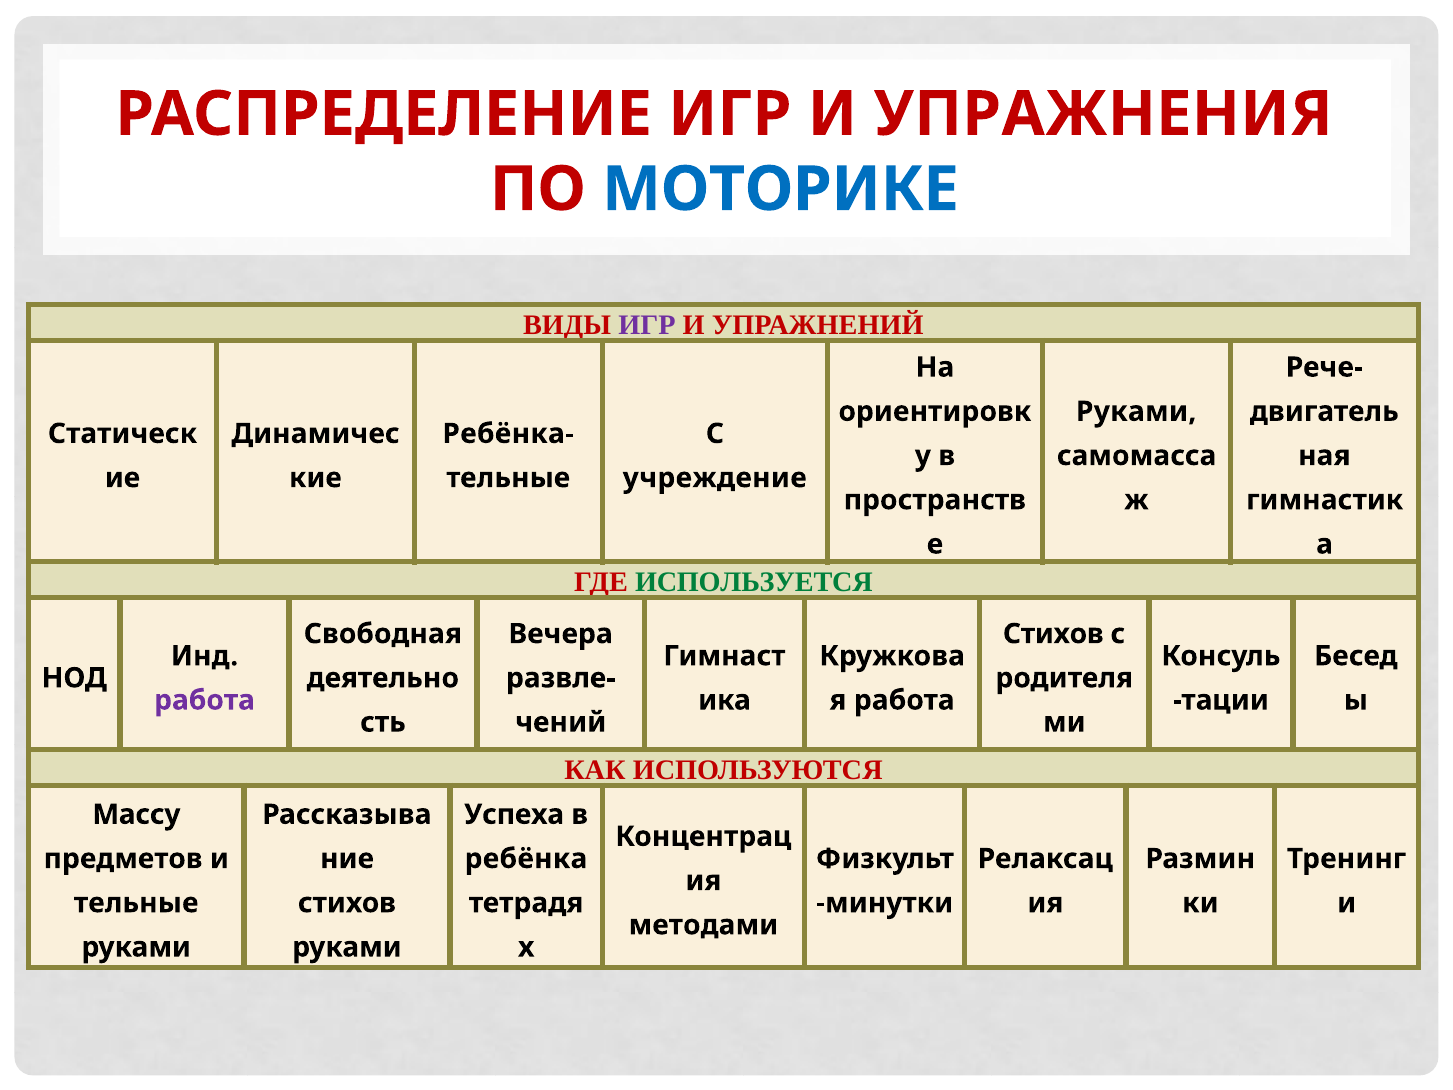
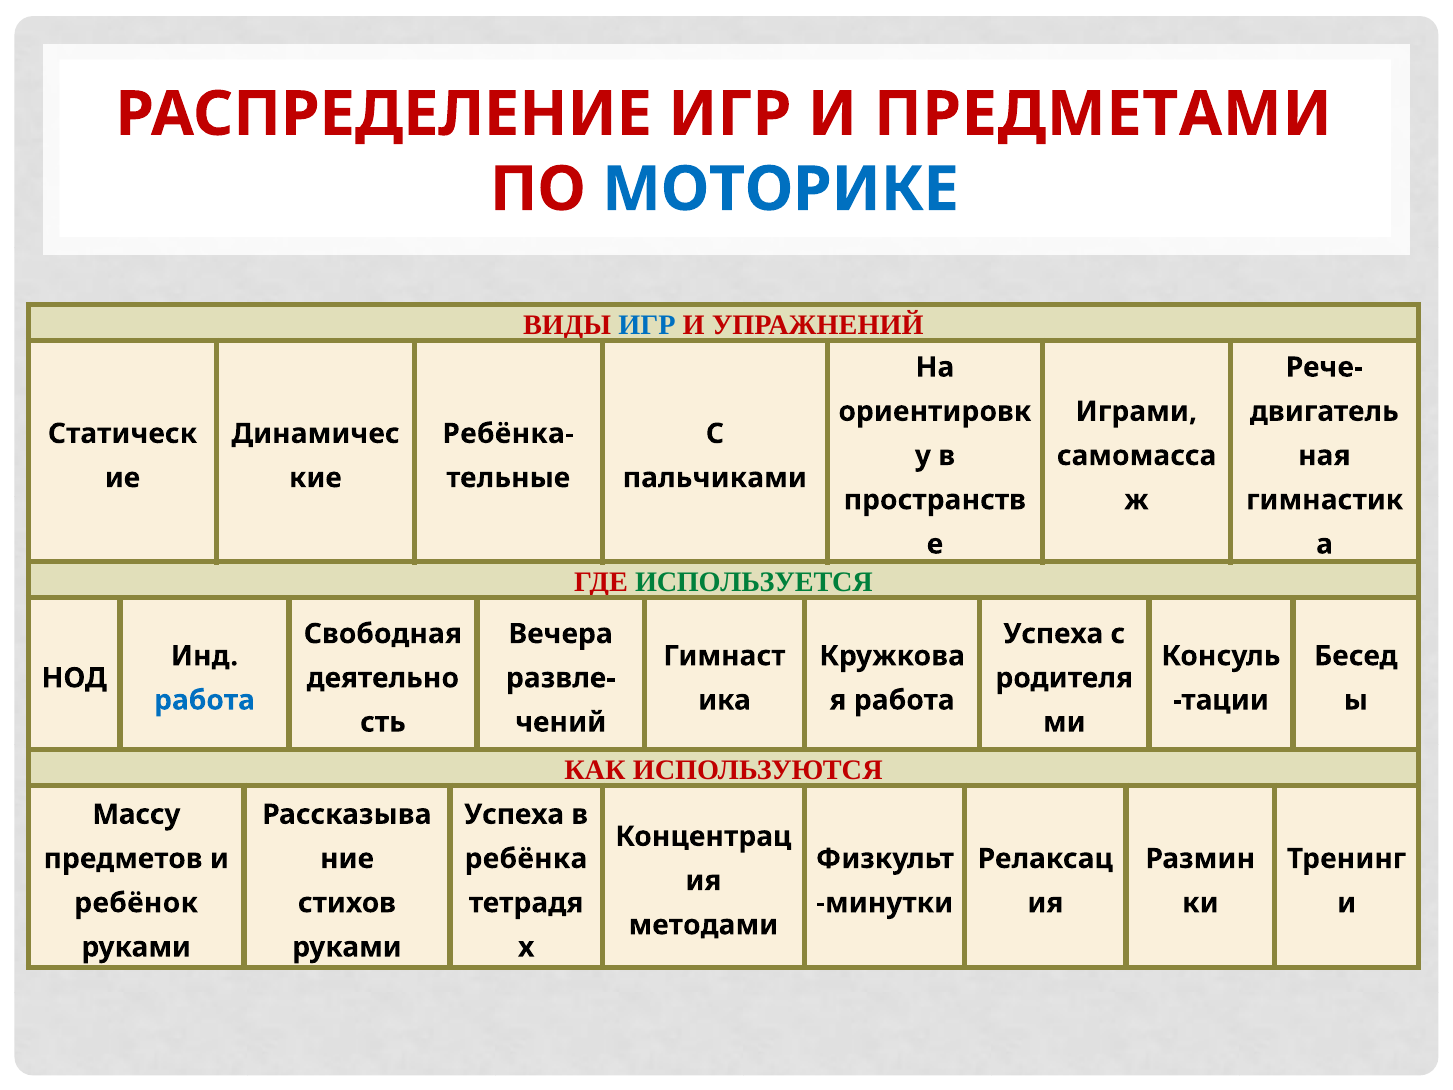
УПРАЖНЕНИЯ: УПРАЖНЕНИЯ -> ПРЕДМЕТАМИ (1103, 114)
ИГР colour: purple -> blue (647, 325)
Руками: Руками -> Играми (1136, 411)
учреждение: учреждение -> пальчиками (715, 478)
Стихов: Стихов -> Успеха (1053, 634)
работа colour: purple -> blue (204, 700)
тельные: тельные -> ребёнок (136, 903)
